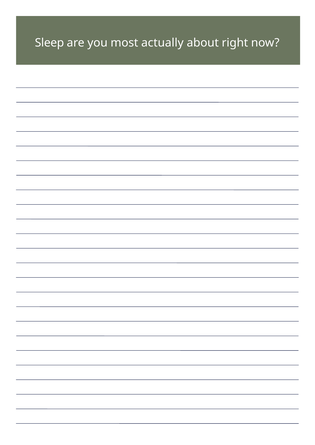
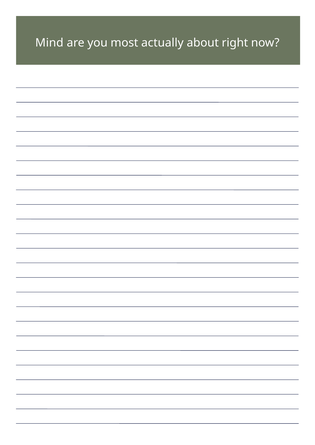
Sleep: Sleep -> Mind (49, 43)
